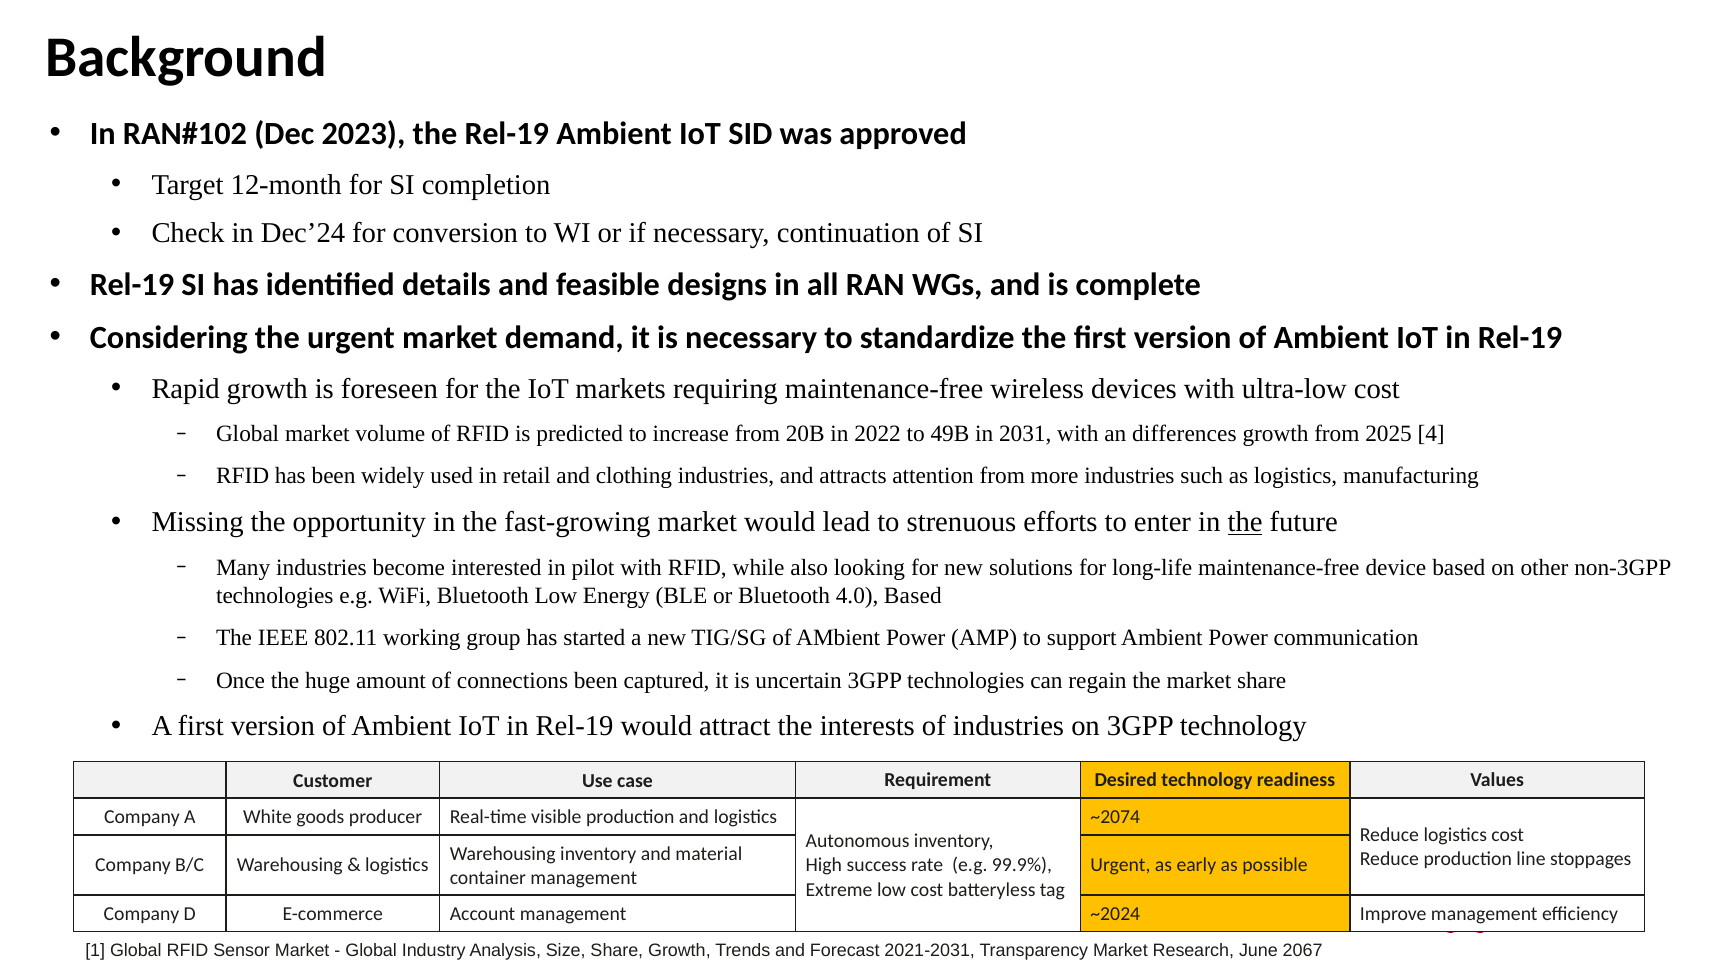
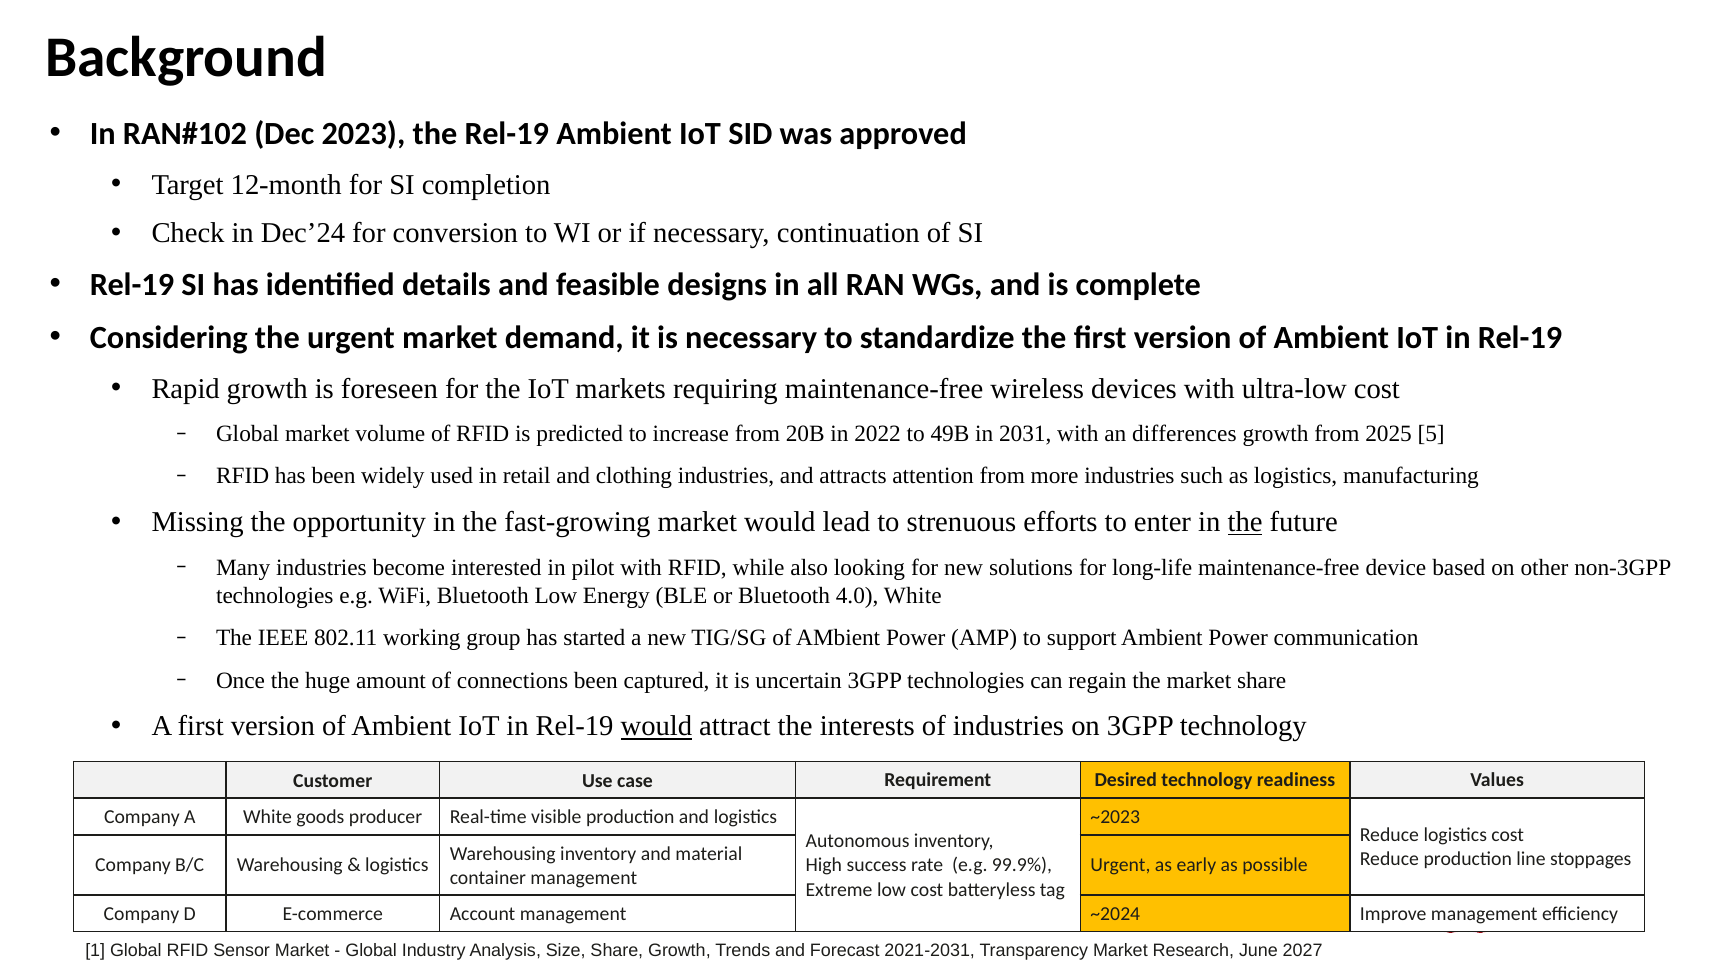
4: 4 -> 5 (1431, 434)
4.0 Based: Based -> White (913, 595)
would underline: none -> present (656, 726)
~2074: ~2074 -> ~2023 (1115, 816)
2067: 2067 -> 2027 (1303, 951)
